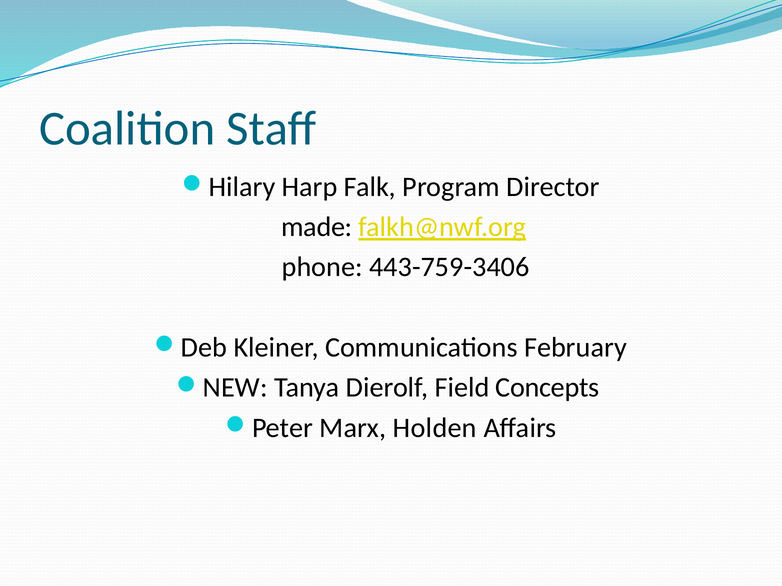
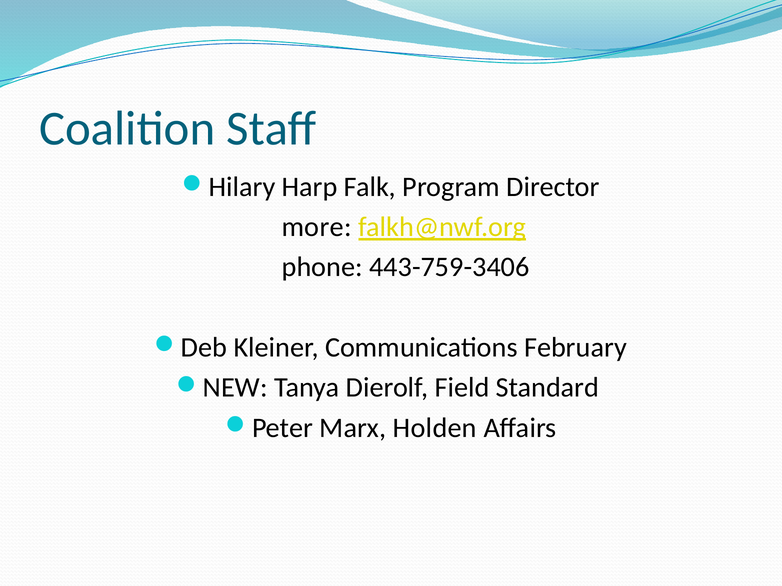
made: made -> more (317, 227)
Concepts: Concepts -> Standard (547, 388)
